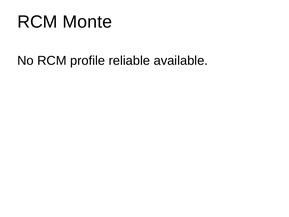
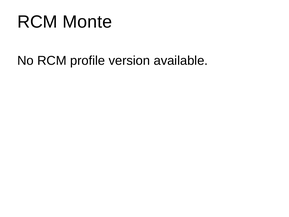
reliable: reliable -> version (129, 61)
